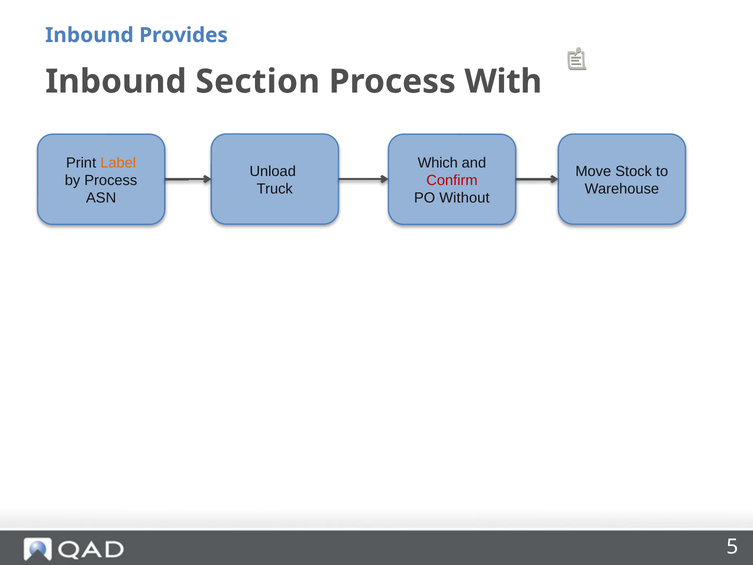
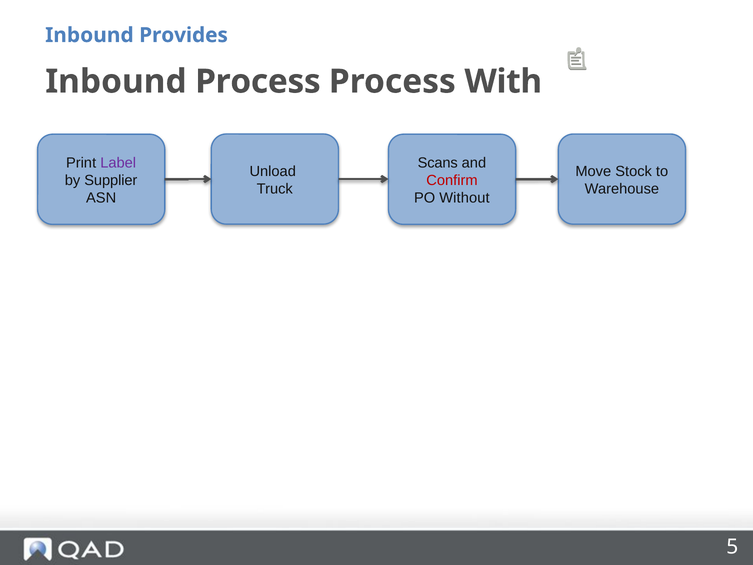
Inbound Section: Section -> Process (258, 82)
Label colour: orange -> purple (118, 163)
Which: Which -> Scans (438, 163)
by Process: Process -> Supplier (111, 180)
